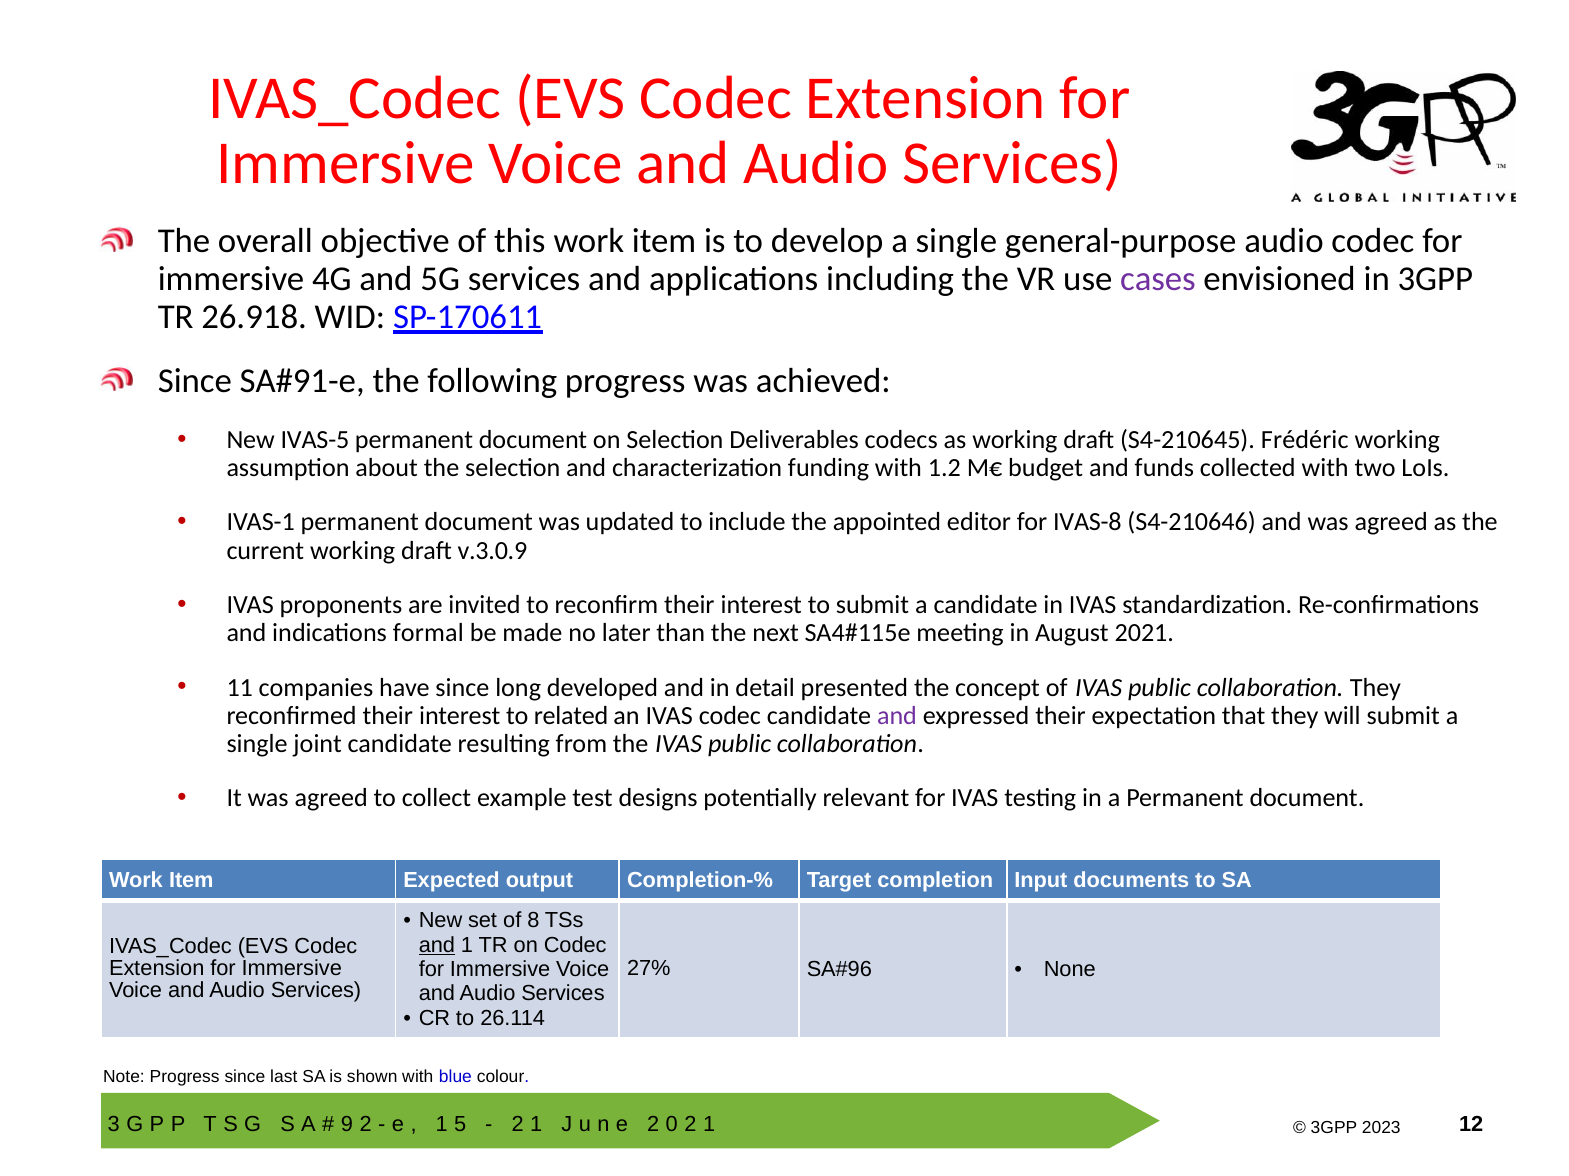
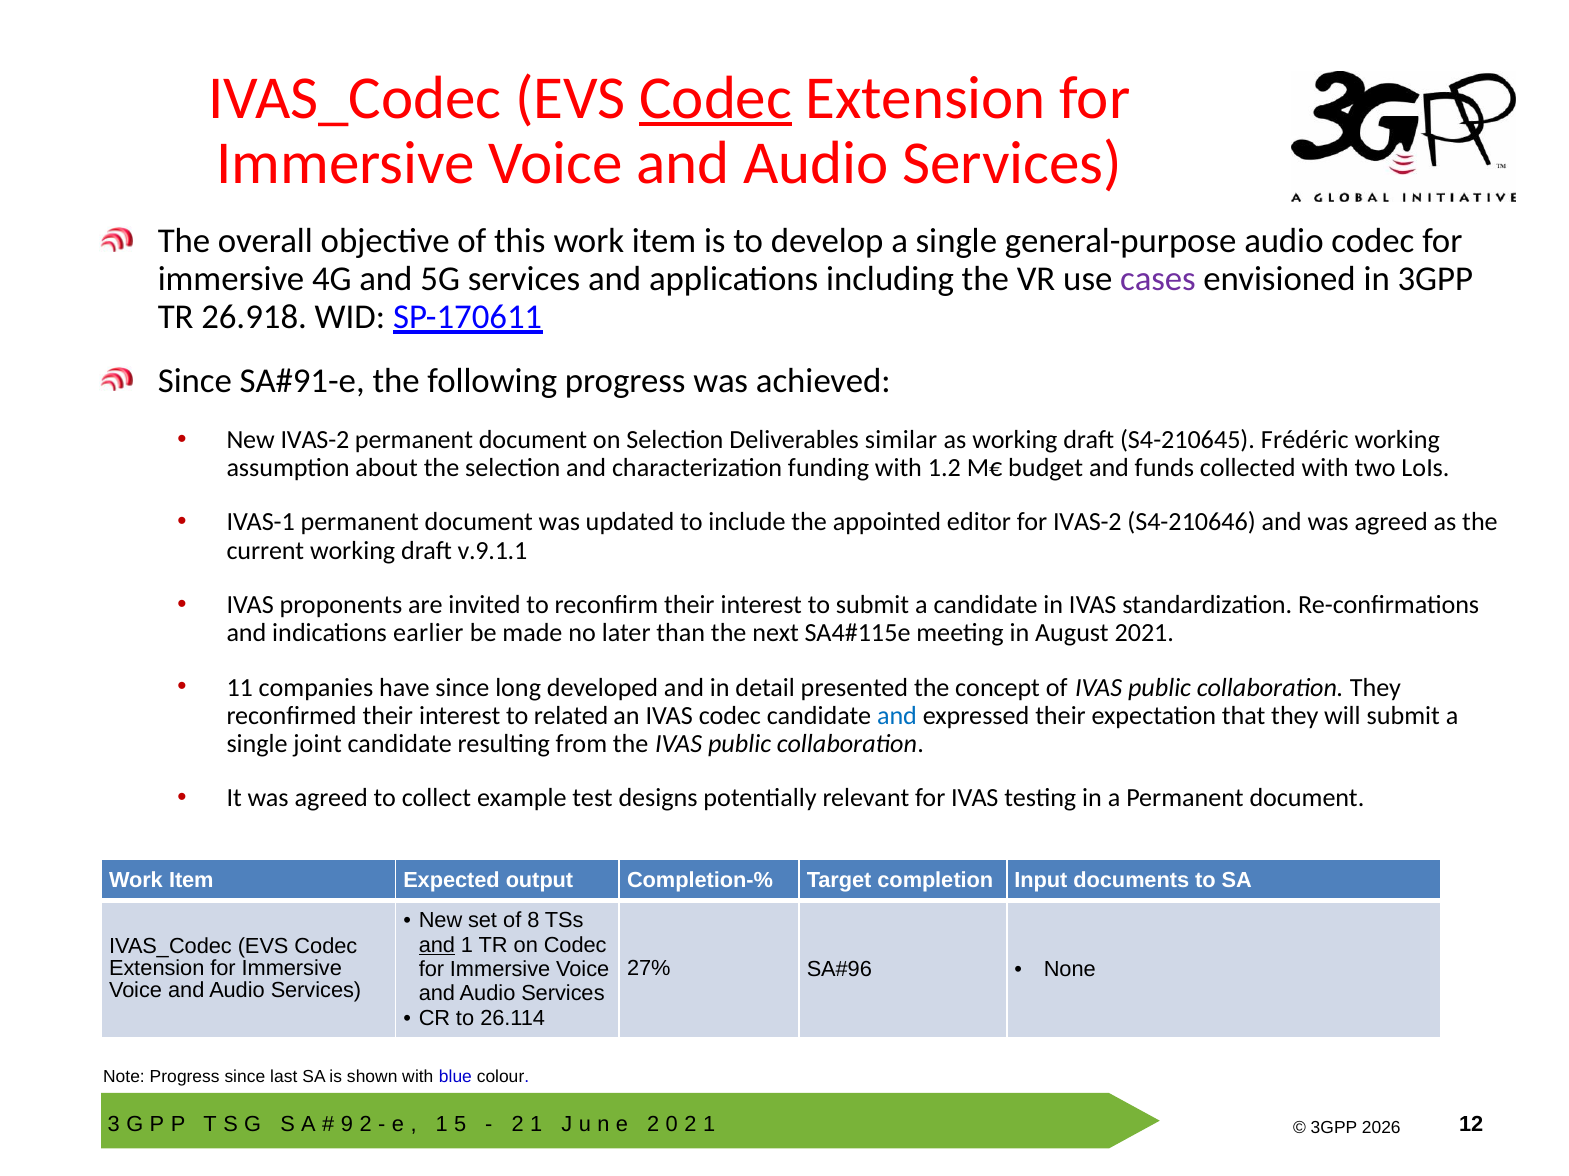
Codec underline: none -> present (716, 98)
New IVAS-5: IVAS-5 -> IVAS-2 (315, 440)
codecs: codecs -> similar (901, 440)
for IVAS-8: IVAS-8 -> IVAS-2 (1087, 523)
v.3.0.9: v.3.0.9 -> v.9.1.1 (492, 551)
formal: formal -> earlier (428, 633)
and colour: purple -> blue (897, 716)
2023: 2023 -> 2026 (1381, 1128)
